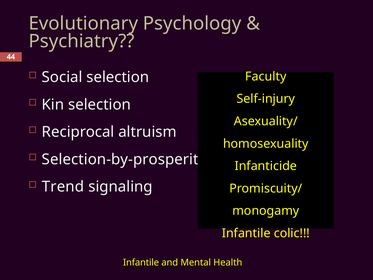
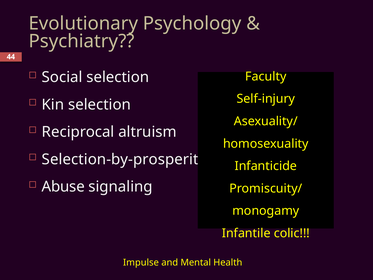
Trend: Trend -> Abuse (63, 187)
Infantile: Infantile -> Impulse (141, 262)
